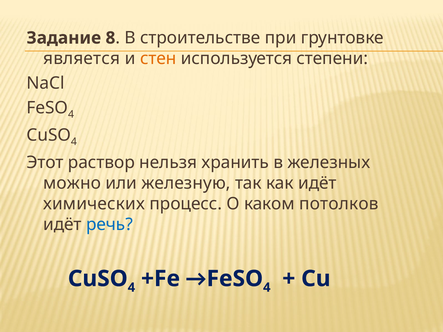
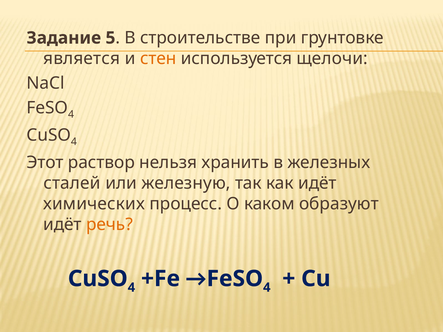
8: 8 -> 5 (110, 38)
степени: степени -> щелочи (332, 59)
можно: можно -> сталей (72, 183)
потолков: потолков -> образуют (339, 204)
речь colour: blue -> orange (109, 225)
